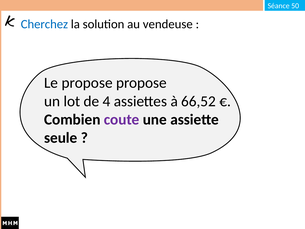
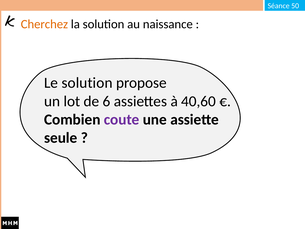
Cherchez colour: blue -> orange (44, 24)
vendeuse: vendeuse -> naissance (168, 24)
Le propose: propose -> solution (87, 83)
4: 4 -> 6 (107, 101)
66,52: 66,52 -> 40,60 (199, 101)
